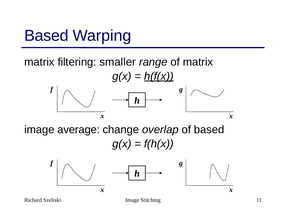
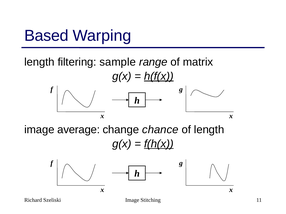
matrix: matrix -> length (39, 62)
smaller: smaller -> sample (118, 62)
overlap: overlap -> chance (160, 130)
of based: based -> length (209, 130)
f(h(x underline: none -> present (159, 144)
